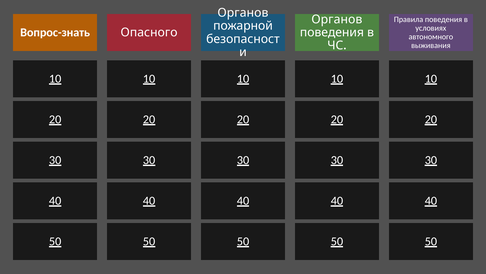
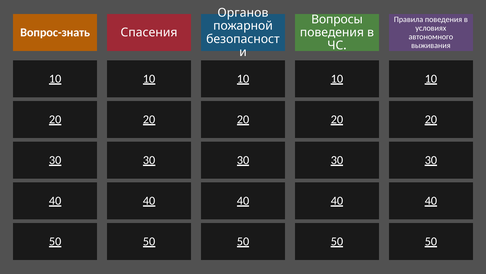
Органов: Органов -> Вопросы (337, 19)
Опасного: Опасного -> Спасения (149, 32)
